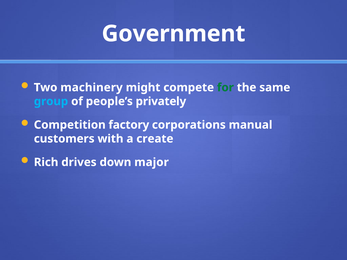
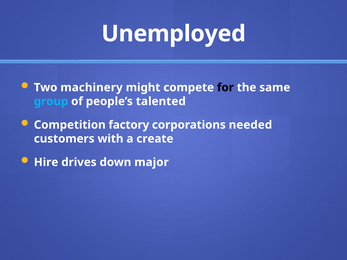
Government: Government -> Unemployed (174, 34)
for colour: green -> black (225, 88)
privately: privately -> talented (161, 101)
manual: manual -> needed (250, 125)
Rich: Rich -> Hire (46, 162)
